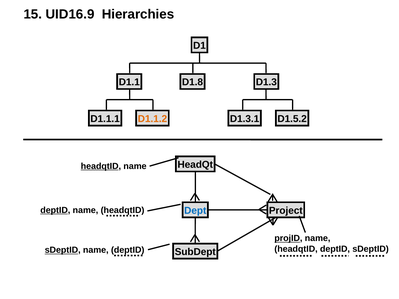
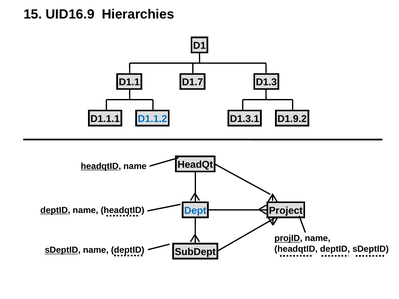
D1.8: D1.8 -> D1.7 (192, 82)
D1.1.2 colour: orange -> blue (152, 119)
D1.5.2: D1.5.2 -> D1.9.2 (292, 119)
